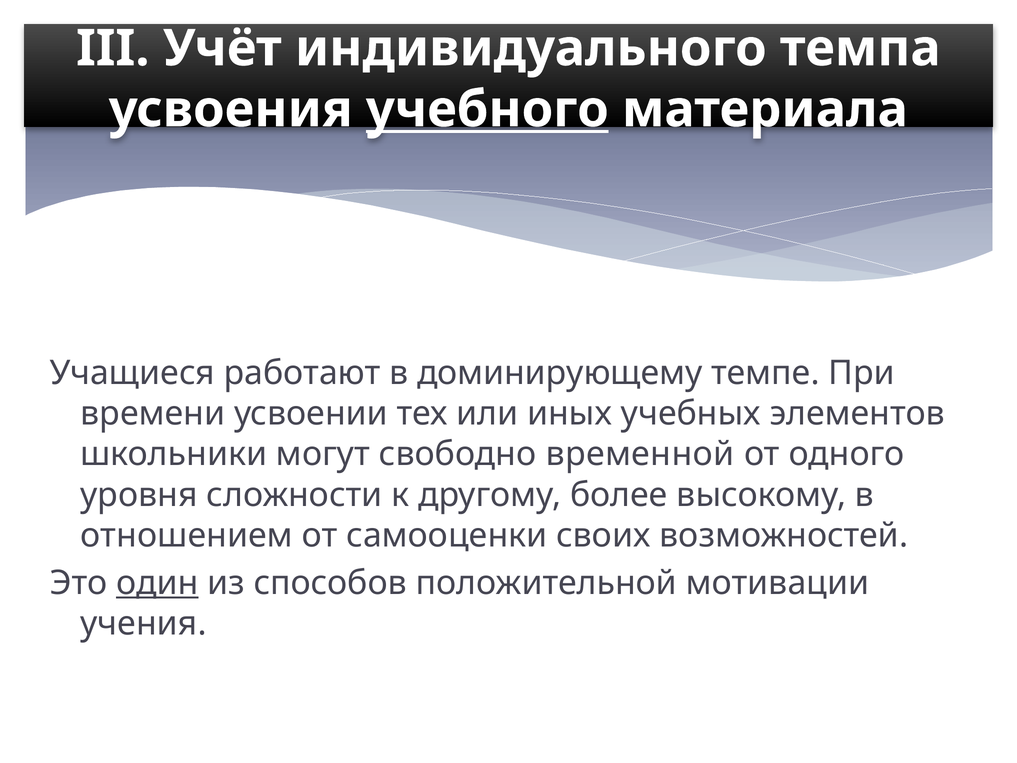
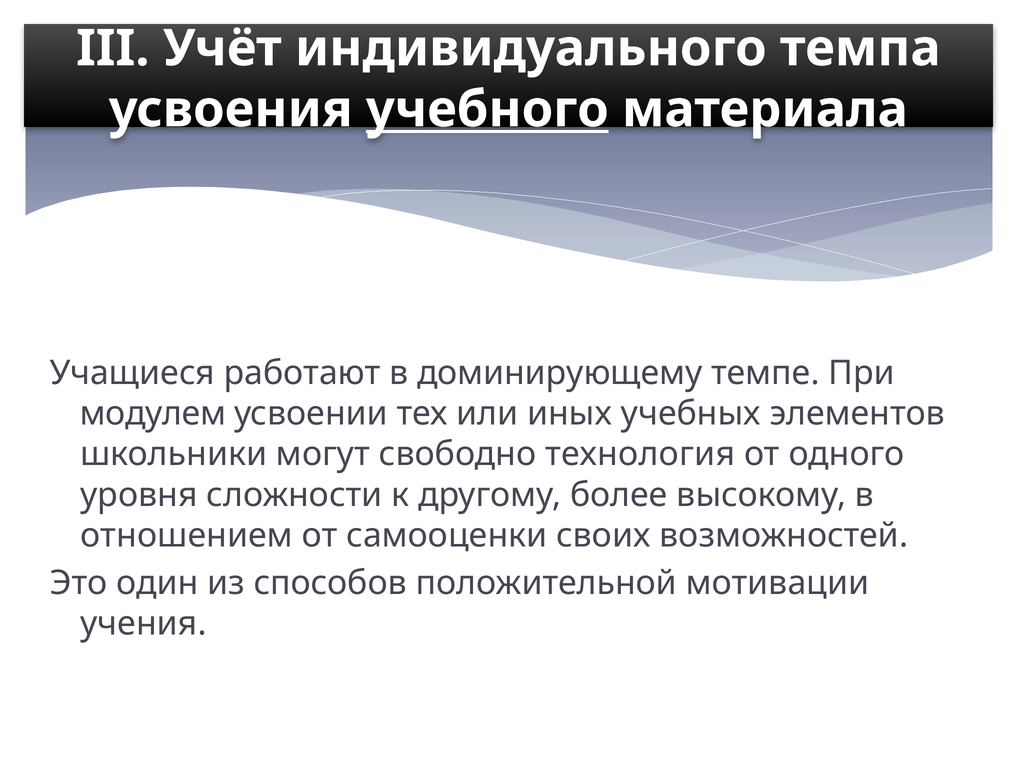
времени: времени -> модулем (153, 413)
временной: временной -> технология (640, 454)
один underline: present -> none (157, 583)
